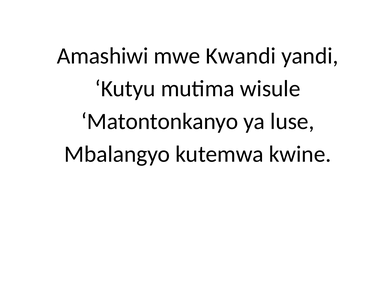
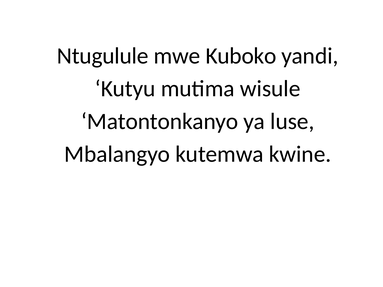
Amashiwi: Amashiwi -> Ntugulule (103, 56)
Kwandi: Kwandi -> Kuboko (241, 56)
